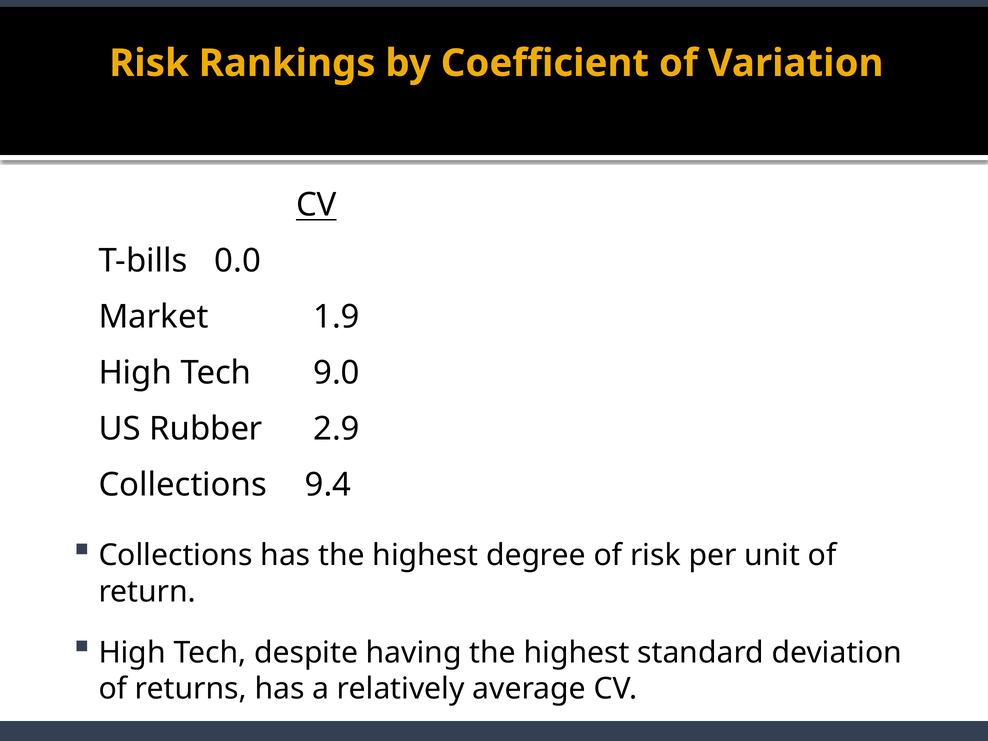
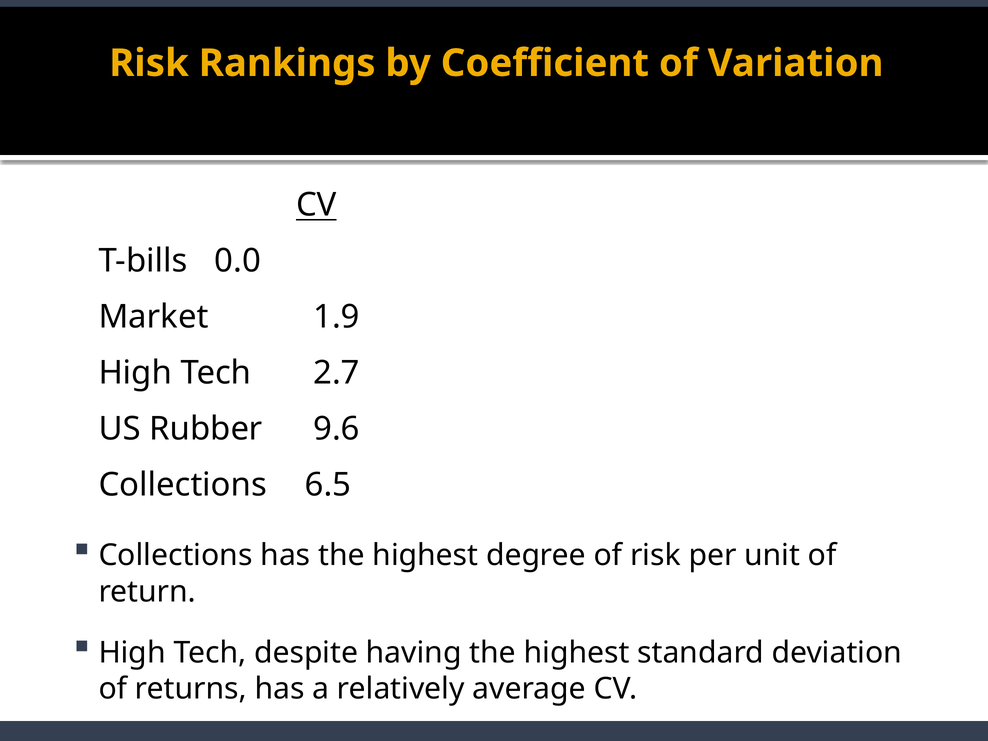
9.0: 9.0 -> 2.7 (336, 373)
2.9: 2.9 -> 9.6 (336, 429)
9.4: 9.4 -> 6.5 (328, 485)
